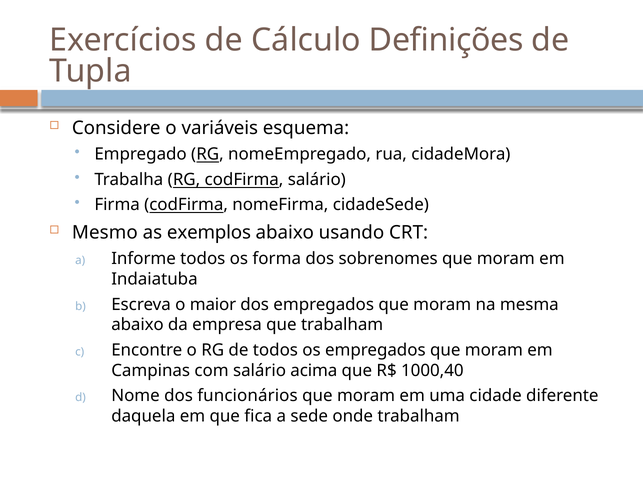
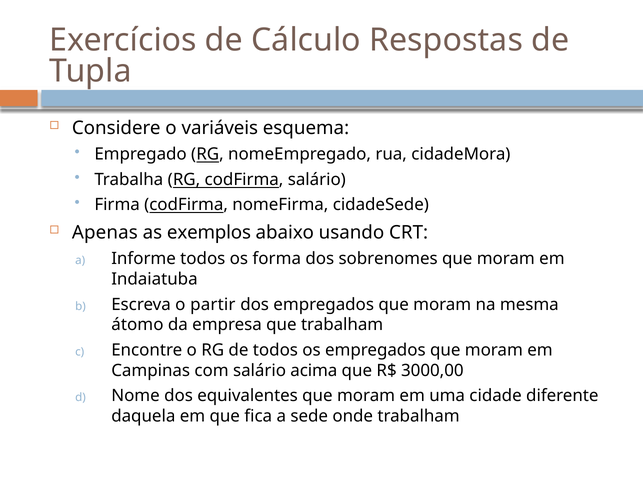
Definições: Definições -> Respostas (446, 40)
Mesmo: Mesmo -> Apenas (105, 233)
maior: maior -> partir (213, 305)
abaixo: abaixo -> átomo (137, 325)
1000,40: 1000,40 -> 3000,00 (432, 371)
funcionários: funcionários -> equivalentes (248, 396)
